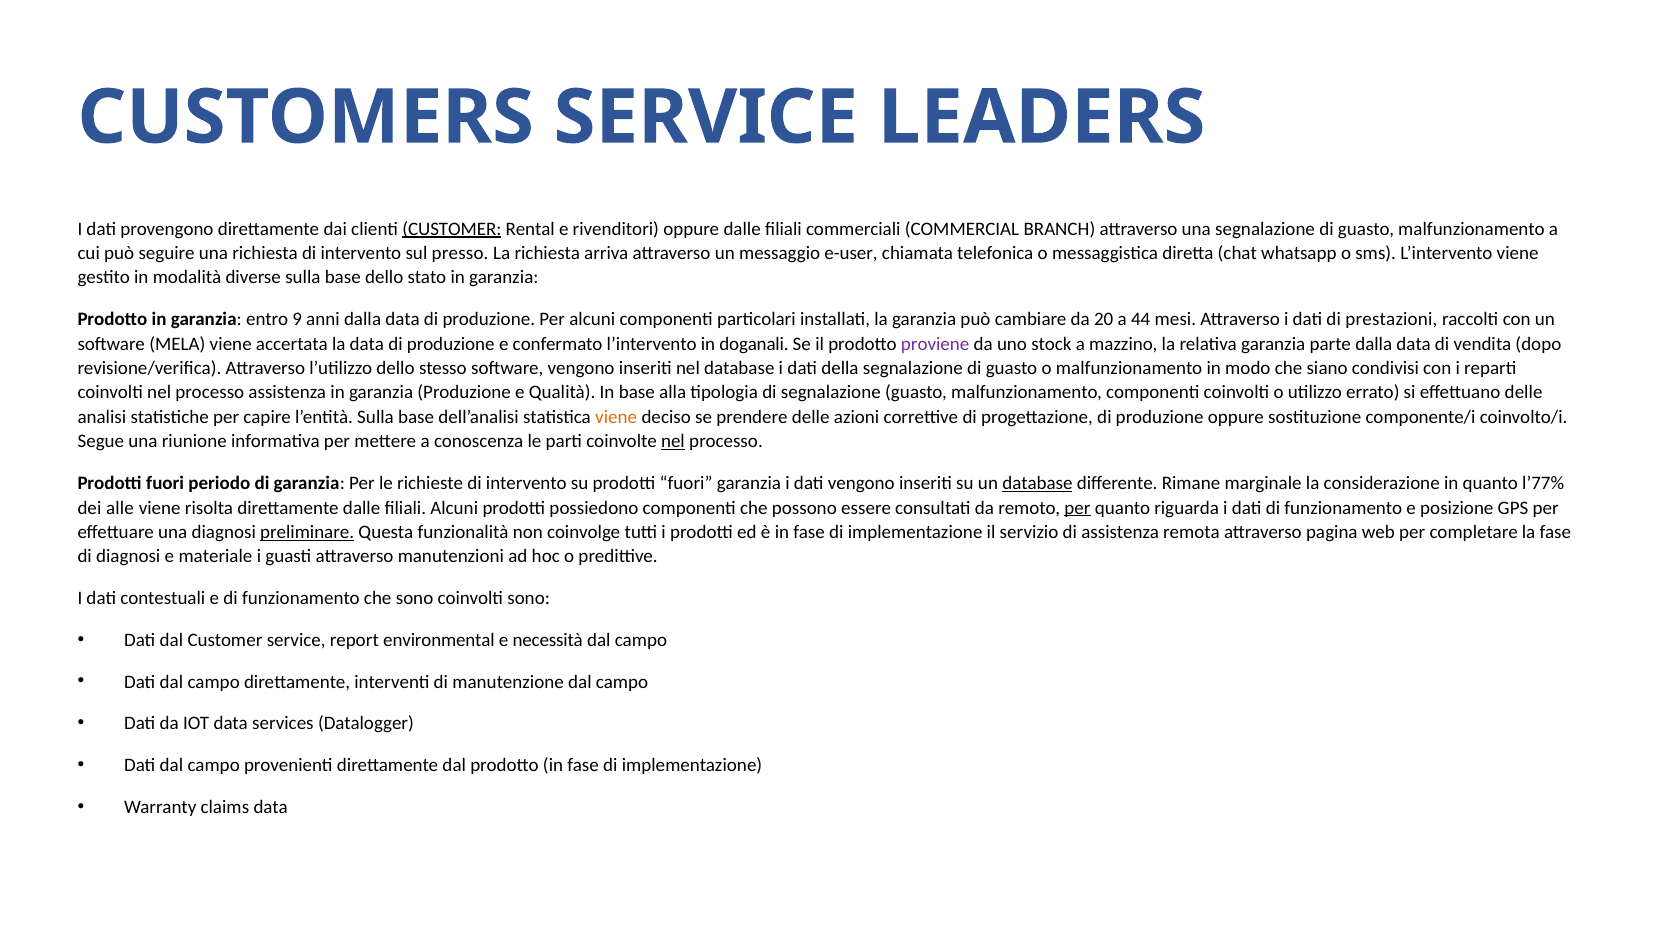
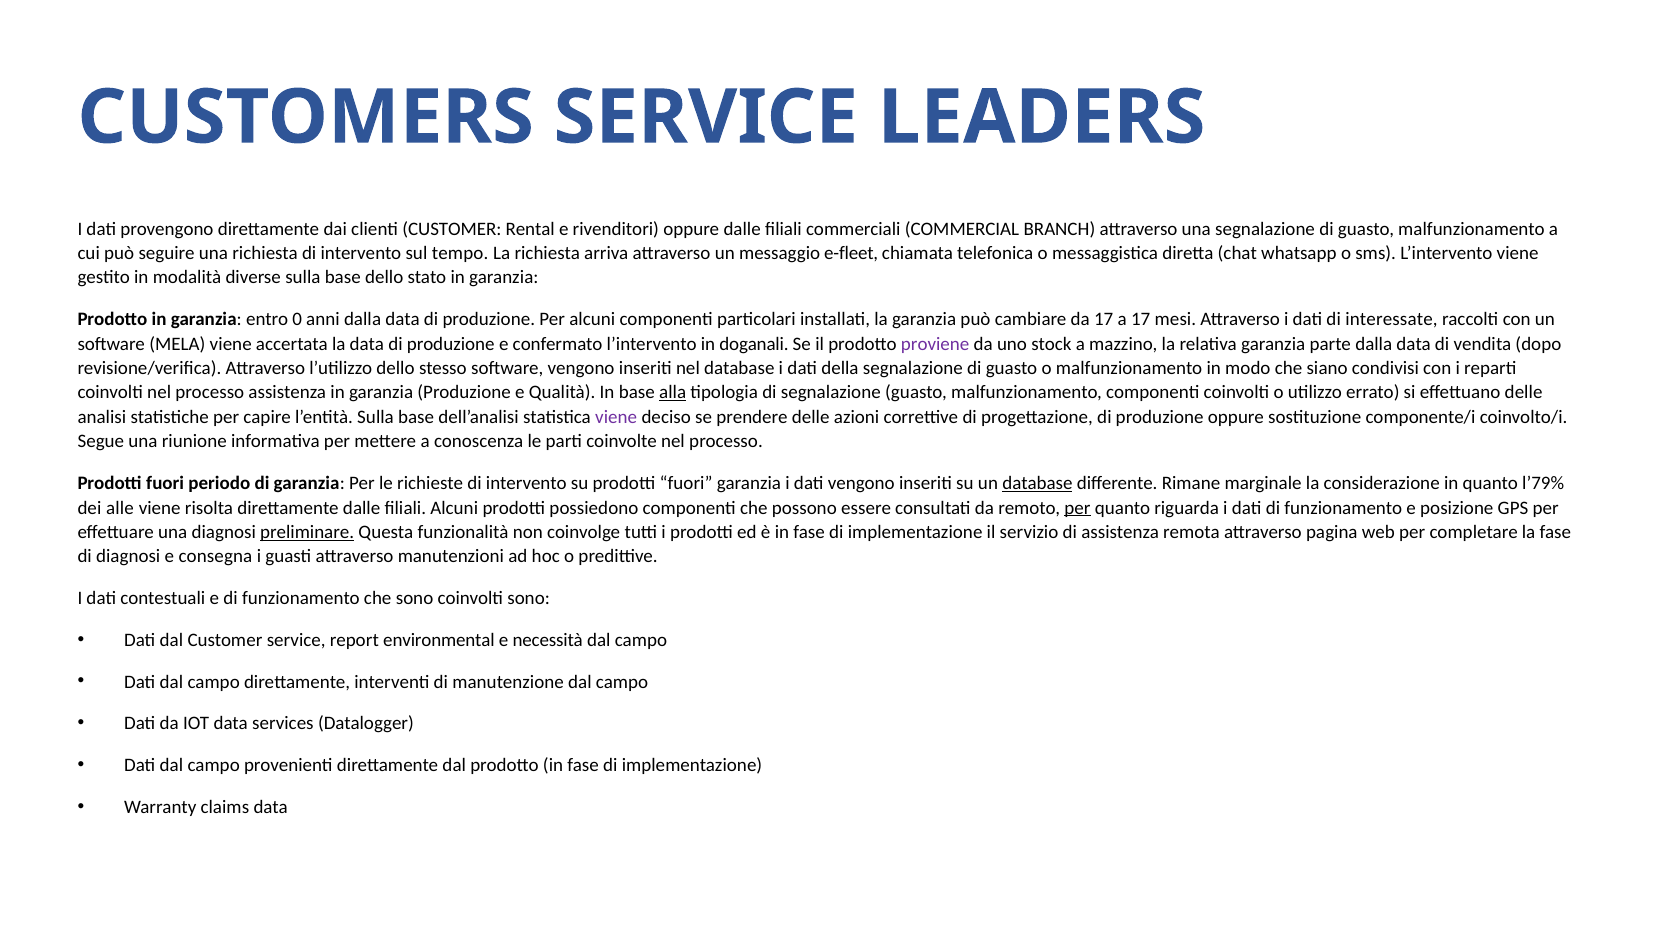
CUSTOMER underline: present -> none (452, 229)
presso: presso -> tempo (460, 253)
e-user: e-user -> e-fleet (851, 253)
9: 9 -> 0 (297, 319)
da 20: 20 -> 17 (1104, 319)
a 44: 44 -> 17 (1141, 319)
prestazioni: prestazioni -> interessate (1391, 319)
alla underline: none -> present (673, 393)
viene colour: orange -> purple (616, 417)
nel underline: present -> none (673, 441)
l’77%: l’77% -> l’79% (1543, 483)
materiale: materiale -> consegna (215, 556)
